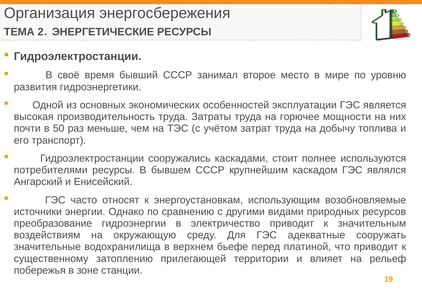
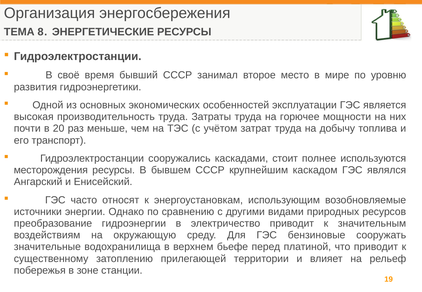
2: 2 -> 8 (41, 32)
50: 50 -> 20 (59, 129)
потребителями: потребителями -> месторождения (51, 170)
адекватные: адекватные -> бензиновые (317, 235)
